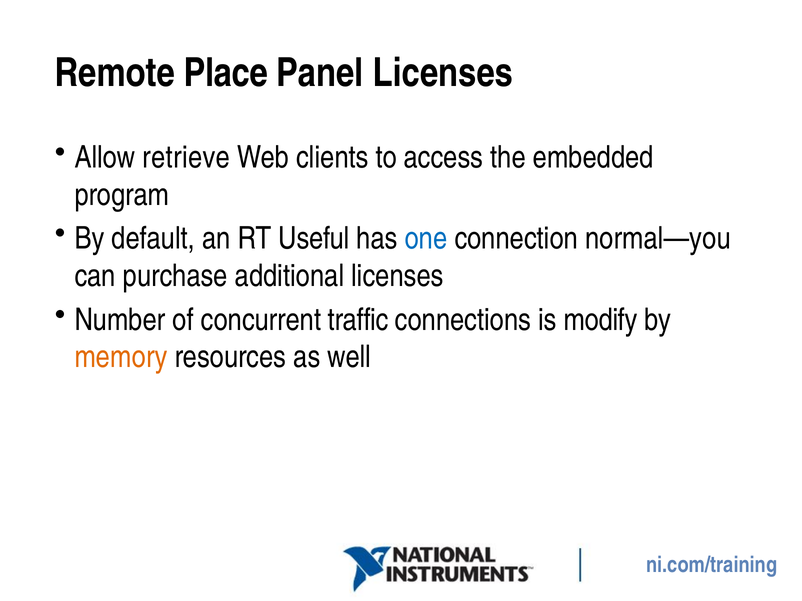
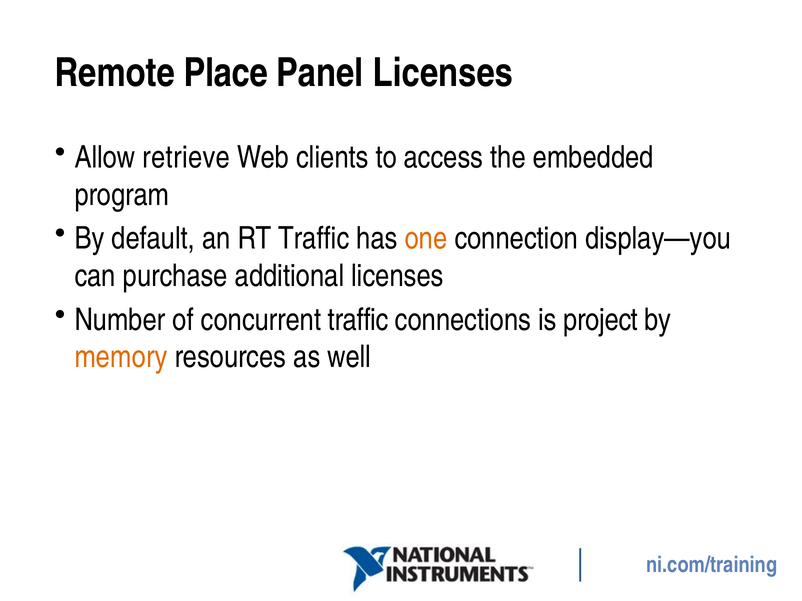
RT Useful: Useful -> Traffic (314, 239)
one colour: blue -> orange (426, 239)
normal—you: normal—you -> display—you (658, 239)
modify: modify -> project (601, 320)
